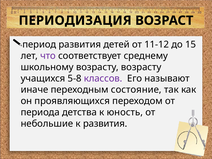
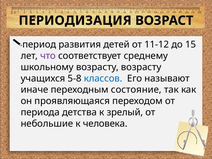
классов colour: purple -> blue (103, 78)
проявляющихся: проявляющихся -> проявляющаяся (72, 101)
юность: юность -> зрелый (125, 112)
к развития: развития -> человека (105, 124)
